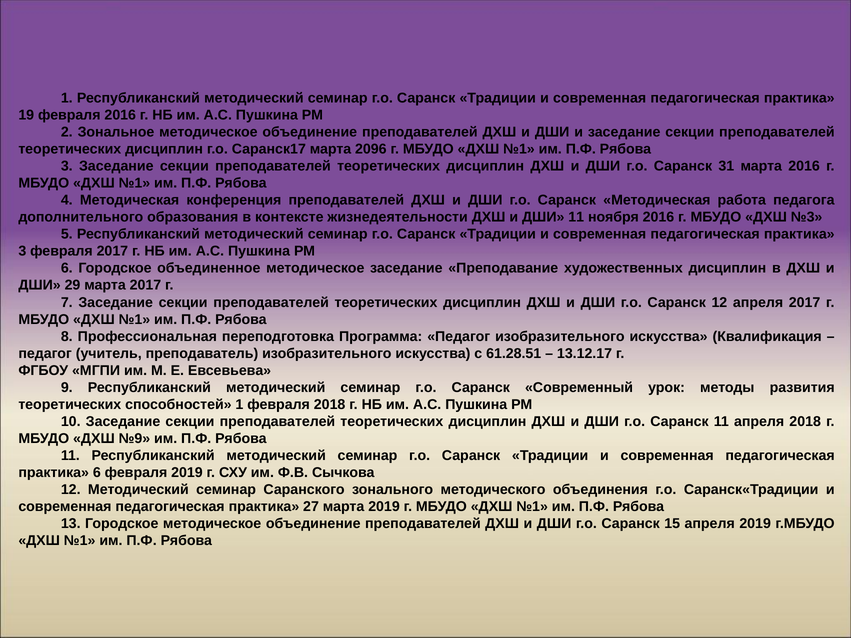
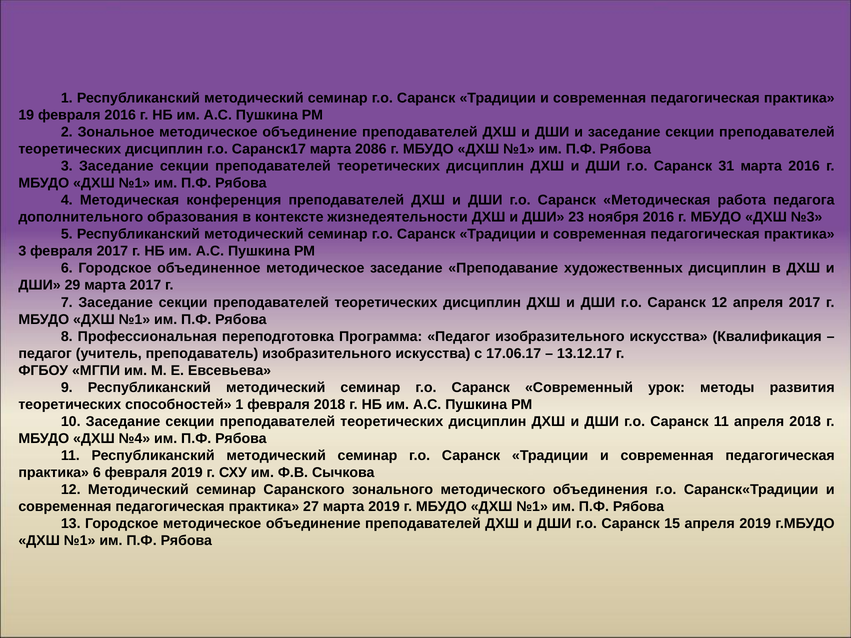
2096: 2096 -> 2086 (371, 149)
ДШИ 11: 11 -> 23 (576, 217)
61.28.51: 61.28.51 -> 17.06.17 (514, 354)
№9: №9 -> №4 (134, 439)
